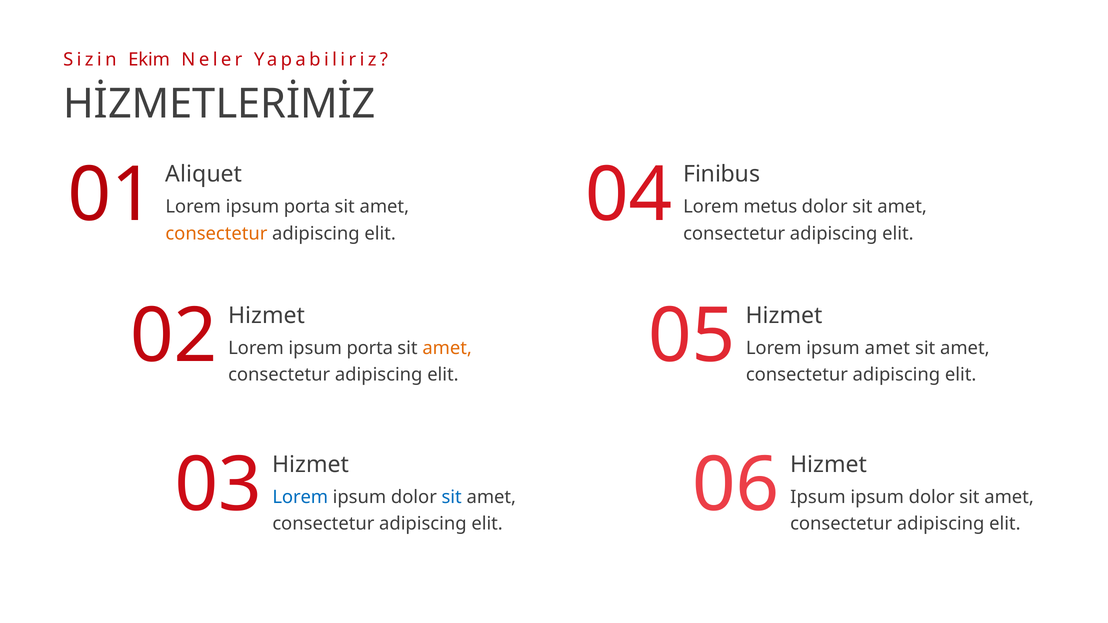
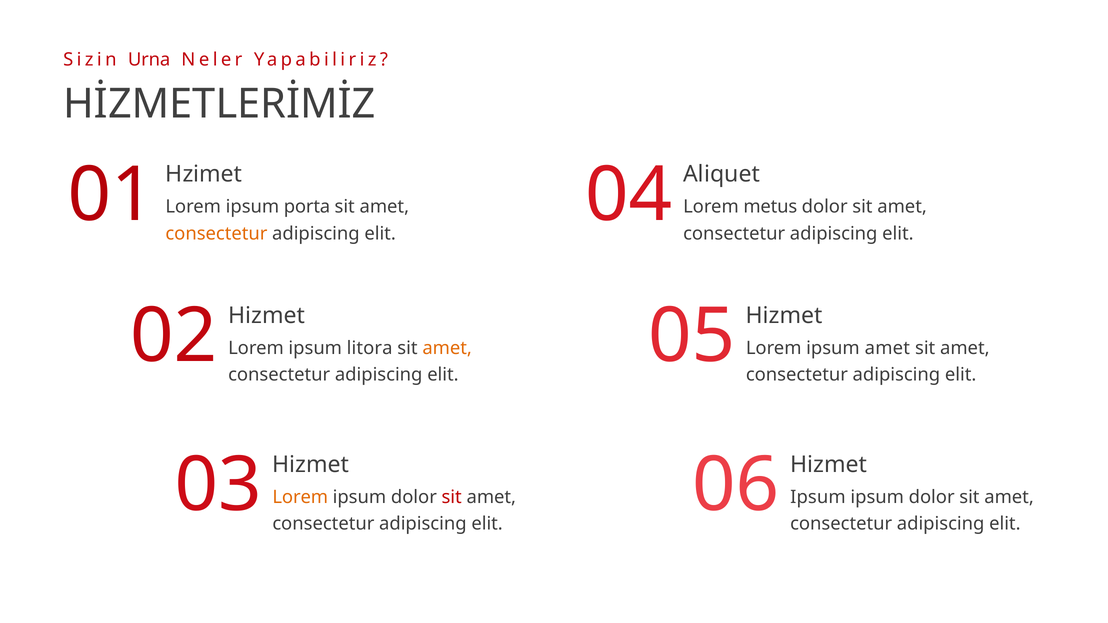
Ekim: Ekim -> Urna (149, 60)
Aliquet: Aliquet -> Hzimet (204, 174)
Finibus: Finibus -> Aliquet (722, 174)
porta: porta -> litora (370, 348)
Lorem colour: blue -> orange (300, 497)
sit colour: blue -> red (452, 497)
